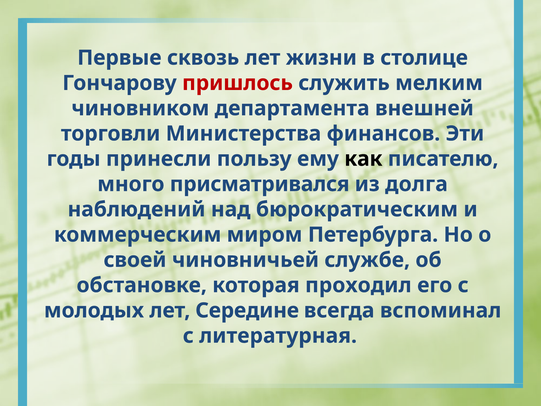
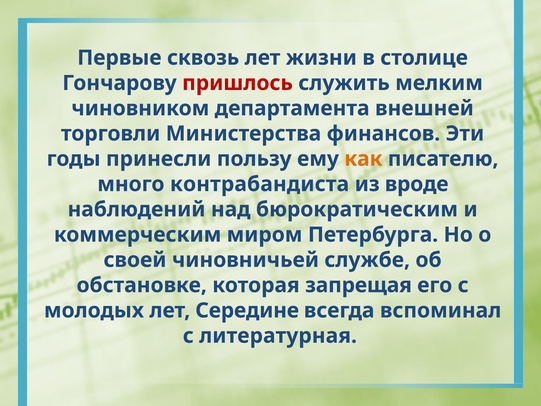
как colour: black -> orange (363, 159)
присматривался: присматривался -> контрабандиста (260, 184)
долга: долга -> вроде (417, 184)
проходил: проходил -> запрещая (358, 285)
